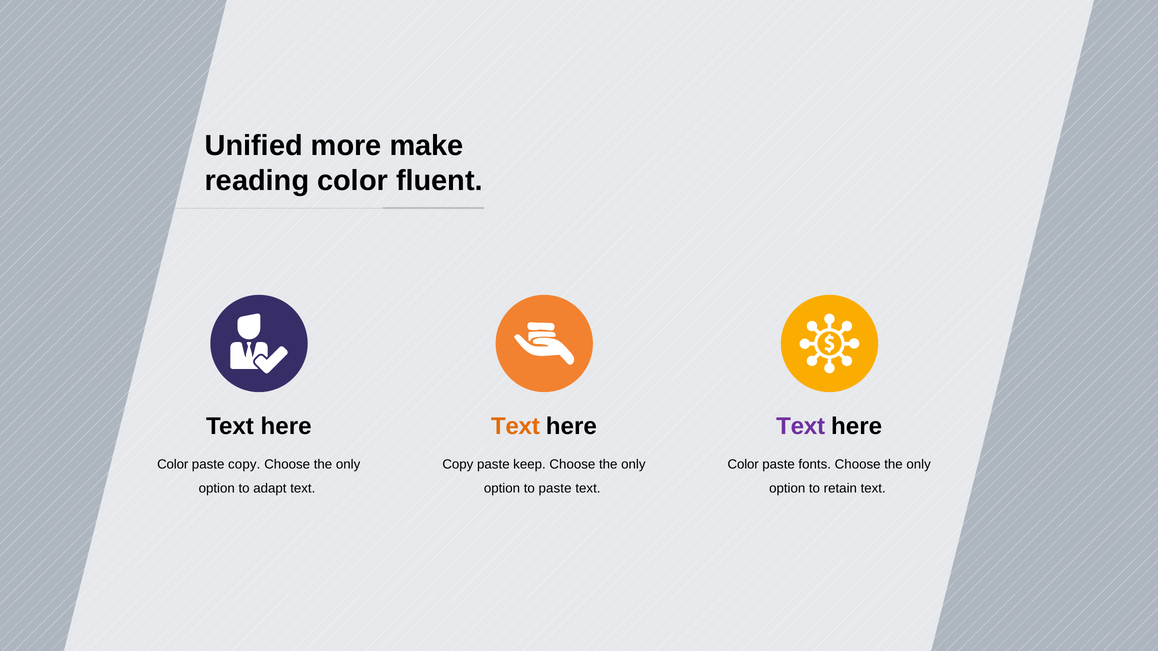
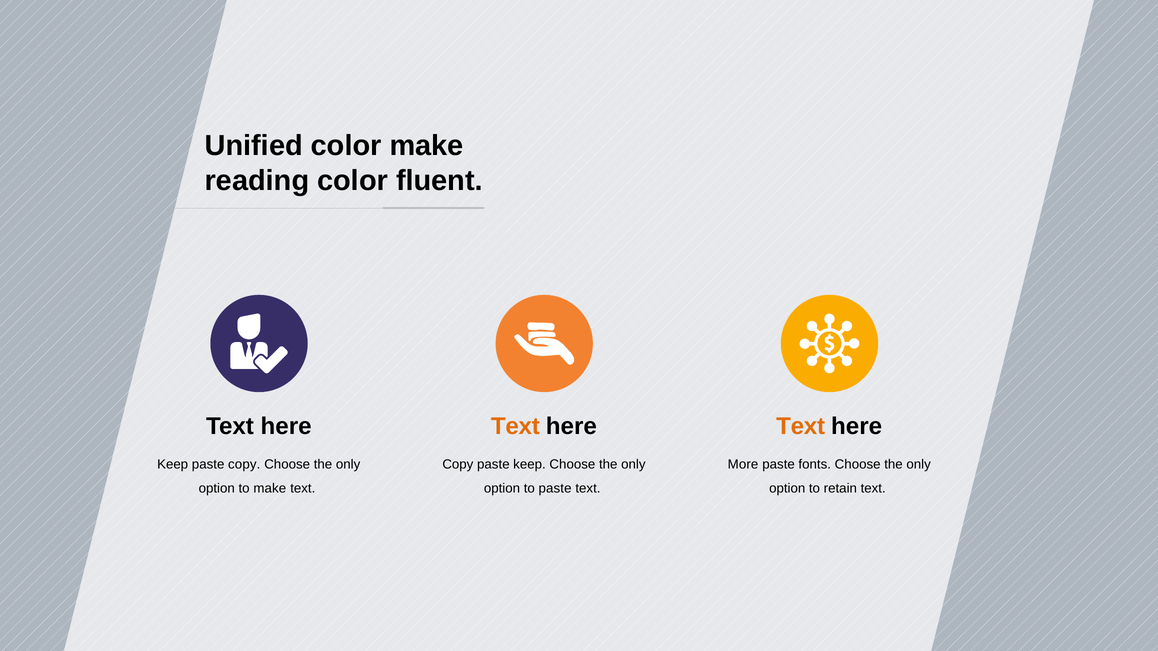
Unified more: more -> color (346, 146)
Text colour: purple -> orange (801, 426)
Color: Color -> Keep (173, 464)
Color: Color -> More (743, 464)
to adapt: adapt -> make (270, 488)
